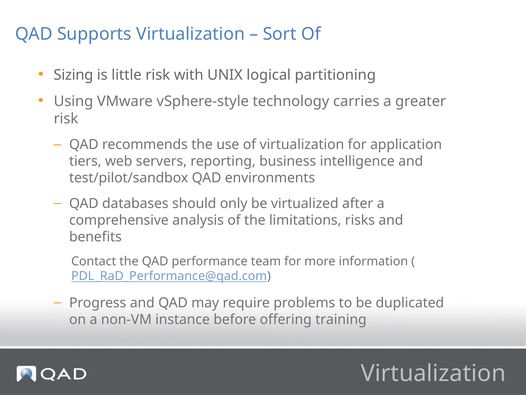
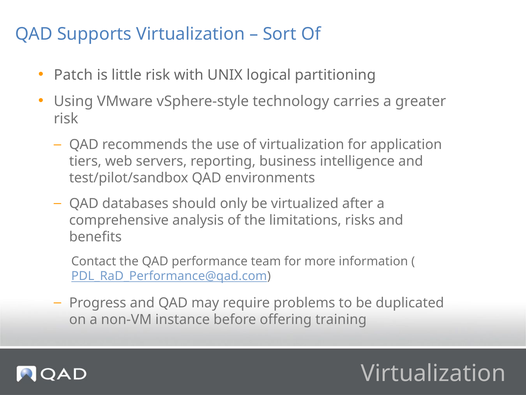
Sizing: Sizing -> Patch (73, 75)
